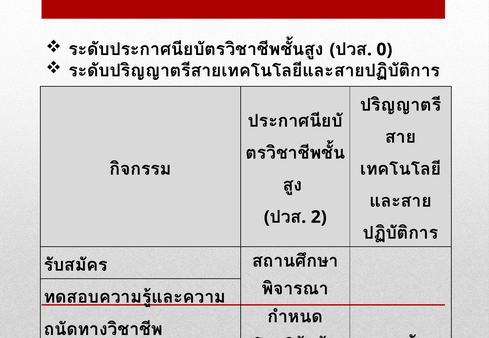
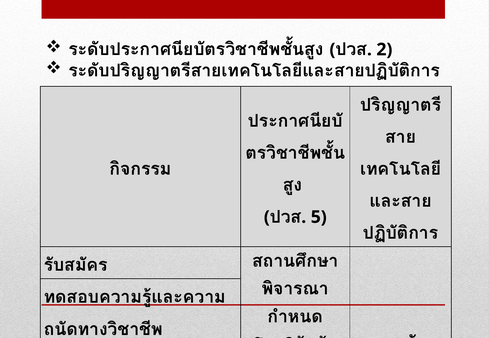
0: 0 -> 2 (384, 50)
2: 2 -> 5 (319, 217)
